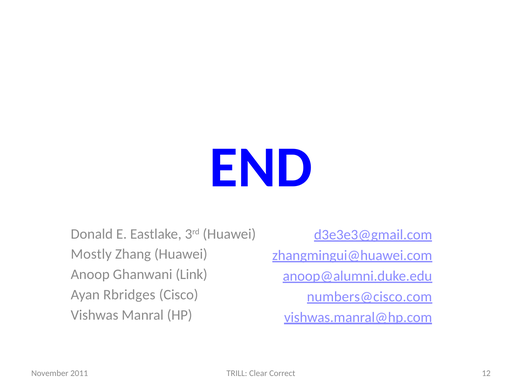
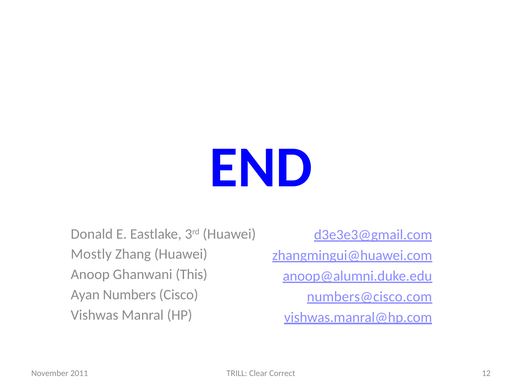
Link: Link -> This (192, 275)
Rbridges: Rbridges -> Numbers (129, 295)
